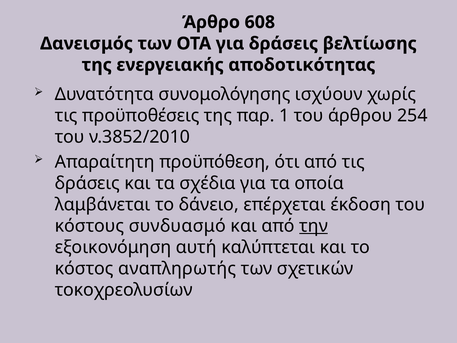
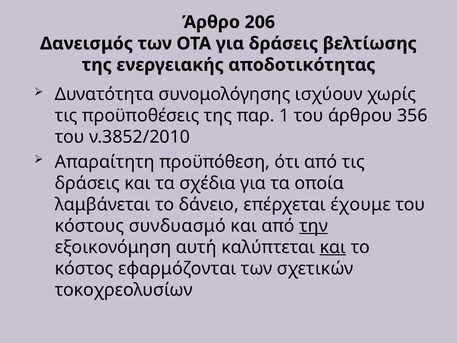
608: 608 -> 206 (260, 22)
254: 254 -> 356 (412, 115)
έκδοση: έκδοση -> έχουμε (361, 204)
και underline: none -> present (333, 247)
αναπληρωτής: αναπληρωτής -> εφαρμόζονται (177, 268)
